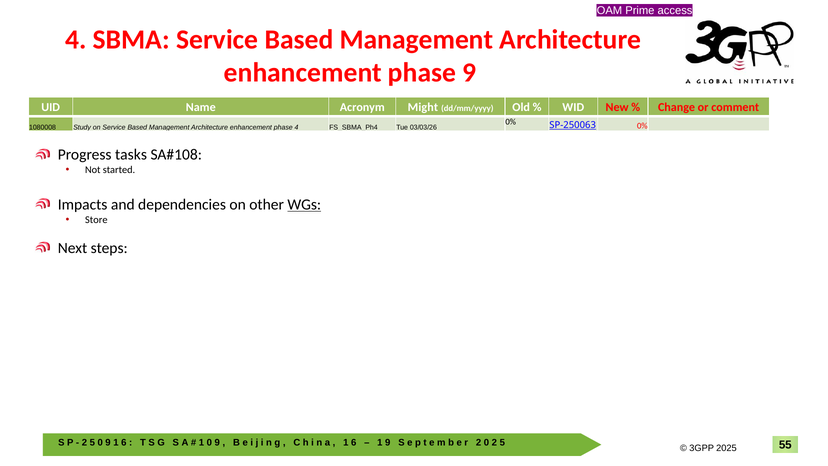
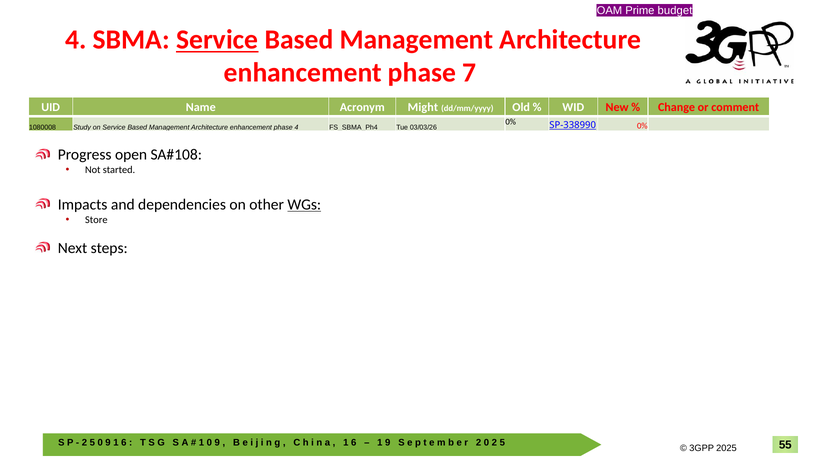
access: access -> budget (675, 11)
Service underline: none -> present (217, 40)
phase 9: 9 -> 7 (469, 73)
SP-250063: SP-250063 -> SP-338990 (573, 125)
tasks: tasks -> open (131, 155)
